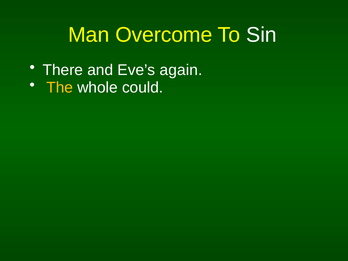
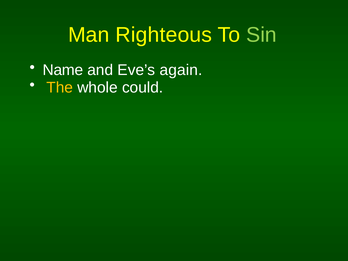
Overcome: Overcome -> Righteous (164, 35)
Sin colour: white -> light green (261, 35)
There: There -> Name (63, 70)
